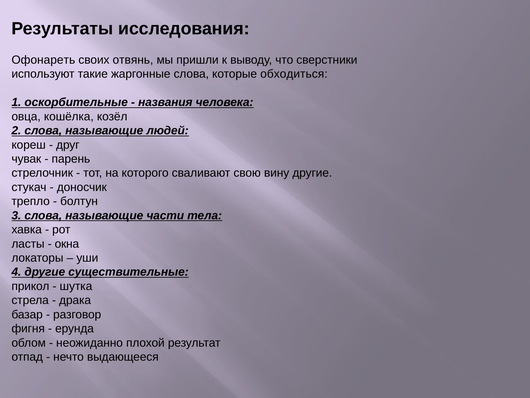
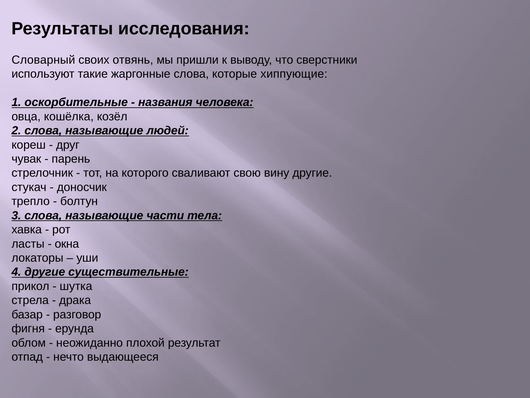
Офонареть: Офонареть -> Словарный (43, 60)
обходиться: обходиться -> хиппующие (294, 74)
